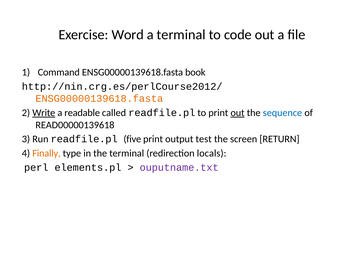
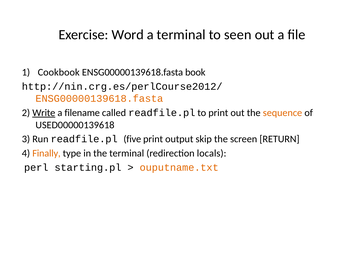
code: code -> seen (238, 35)
Command: Command -> Cookbook (59, 72)
readable: readable -> filename (82, 113)
out underline: present -> none (238, 113)
sequence colour: blue -> orange (283, 113)
READ00000139618: READ00000139618 -> USED00000139618 (75, 125)
test: test -> skip (204, 139)
elements.pl: elements.pl -> starting.pl (88, 167)
ouputname.txt colour: purple -> orange (179, 167)
